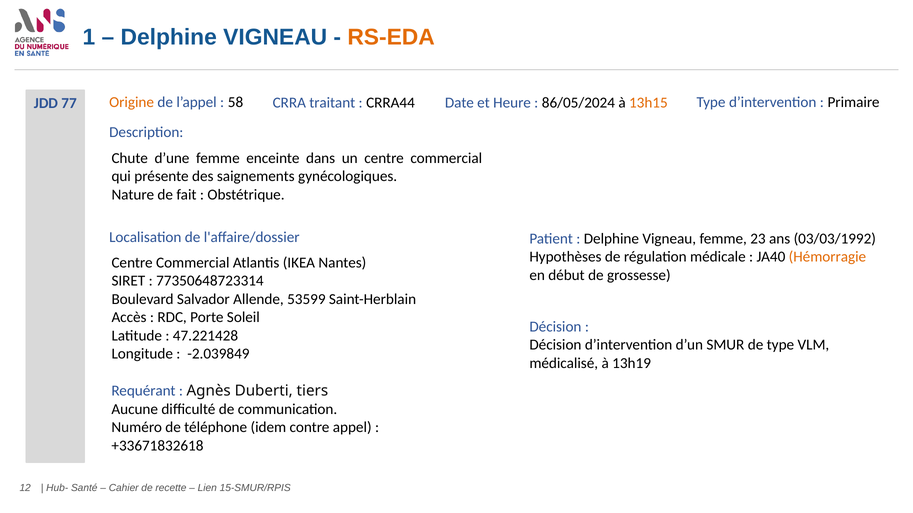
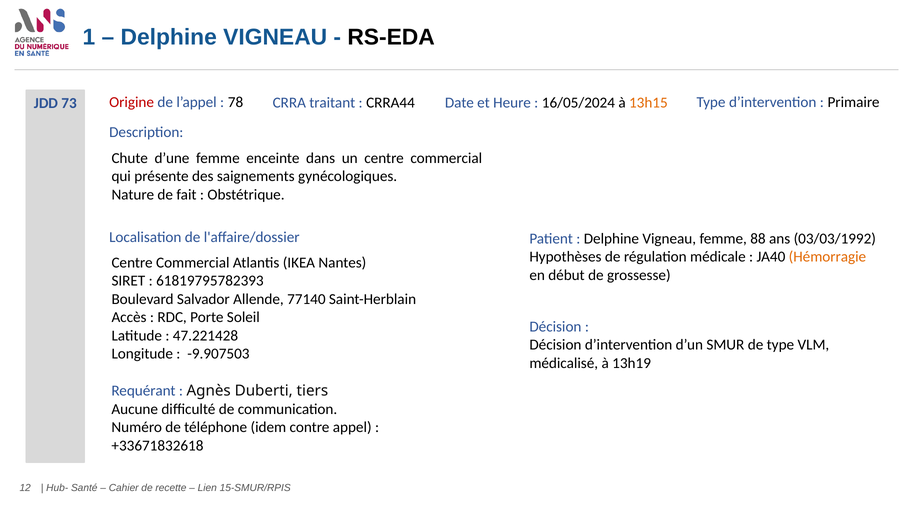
RS-EDA colour: orange -> black (391, 37)
Origine colour: orange -> red (132, 102)
58: 58 -> 78 (236, 102)
86/05/2024: 86/05/2024 -> 16/05/2024 (578, 103)
77: 77 -> 73 (69, 103)
23: 23 -> 88 (758, 239)
77350648723314: 77350648723314 -> 61819795782393 (210, 281)
53599: 53599 -> 77140 (306, 299)
-2.039849: -2.039849 -> -9.907503 (218, 354)
